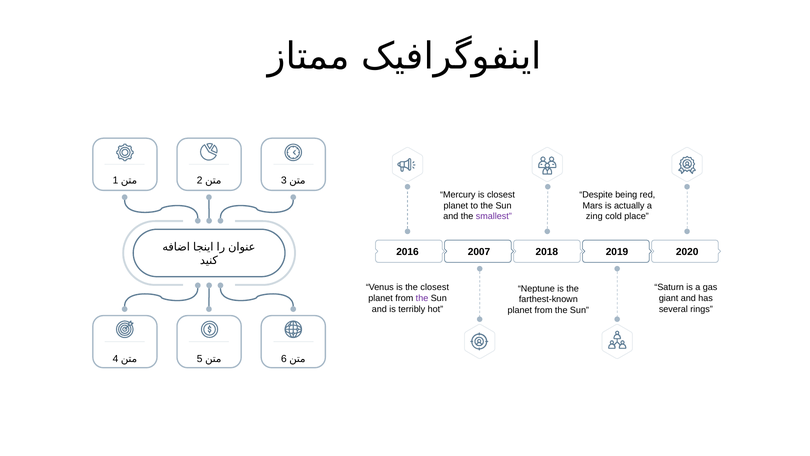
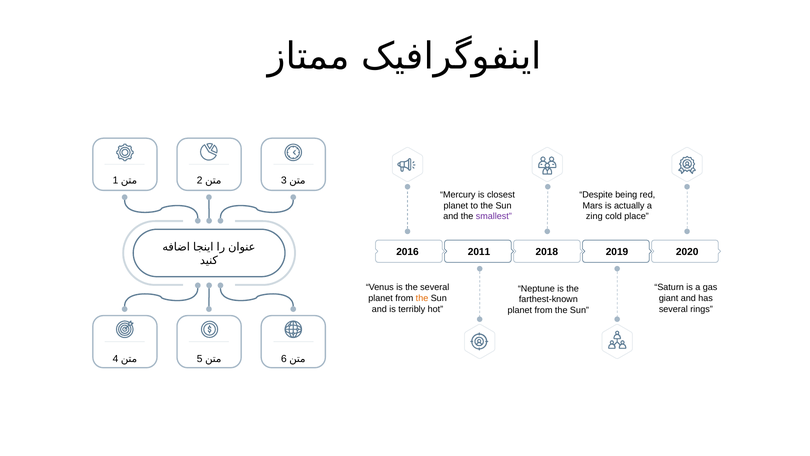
2007: 2007 -> 2011 (479, 252)
the closest: closest -> several (435, 287)
the colour: purple -> orange (422, 298)
